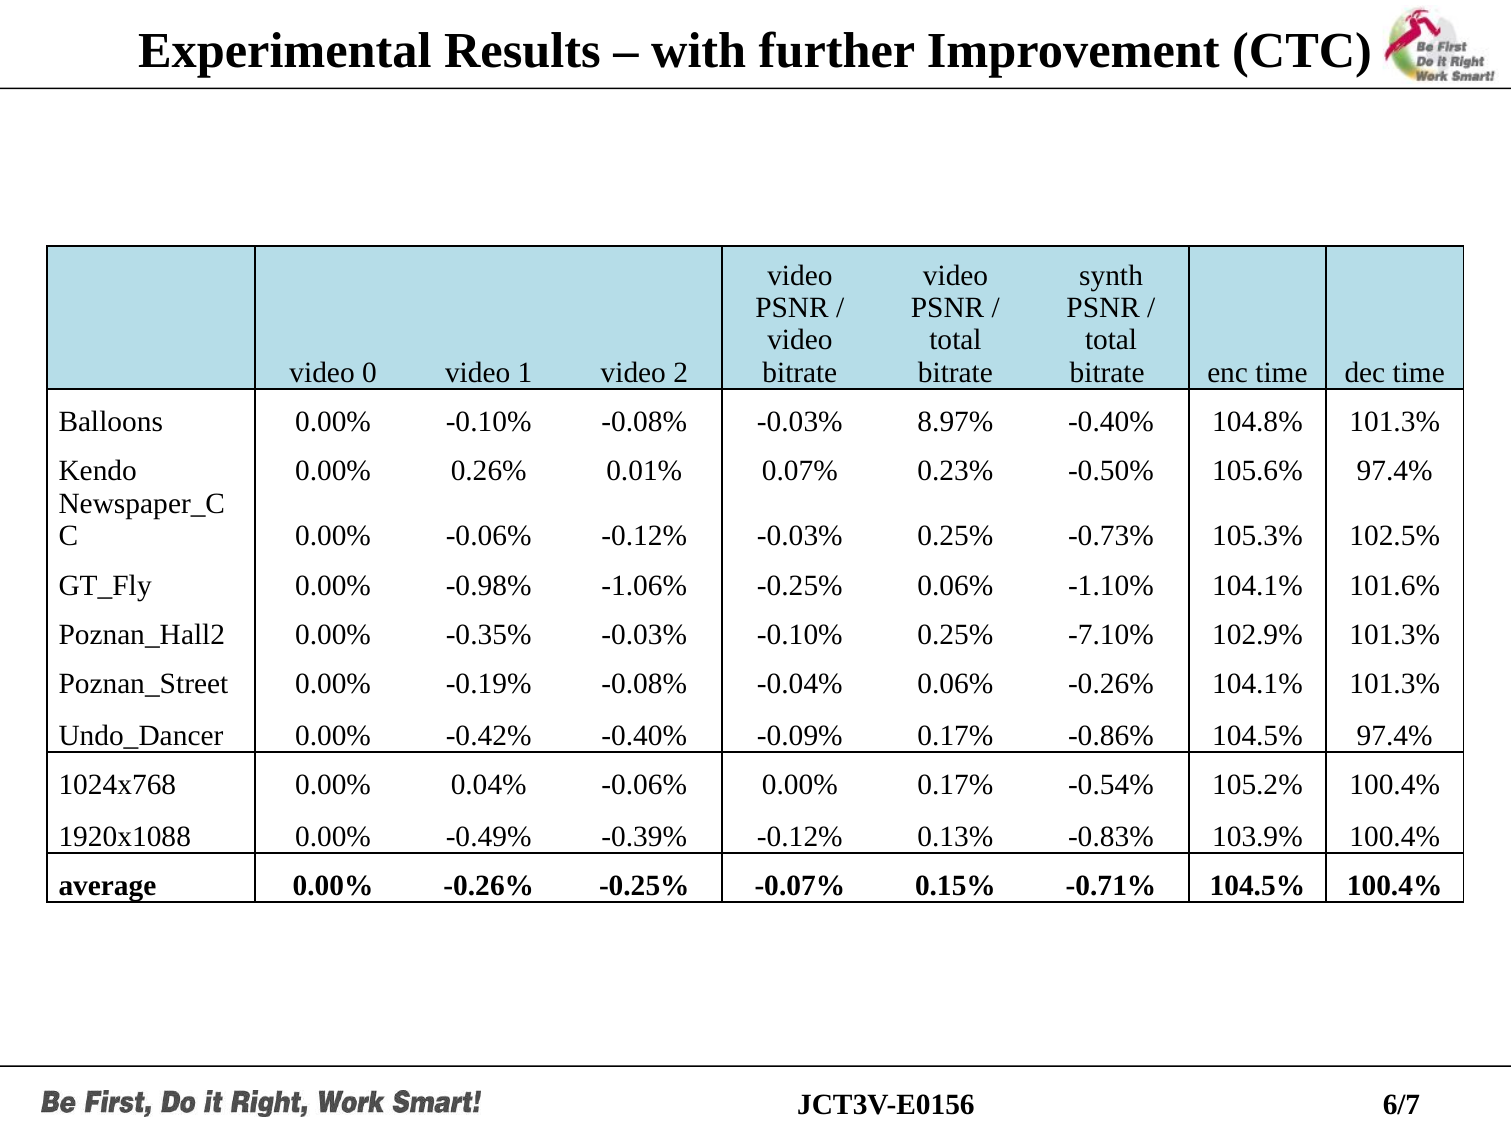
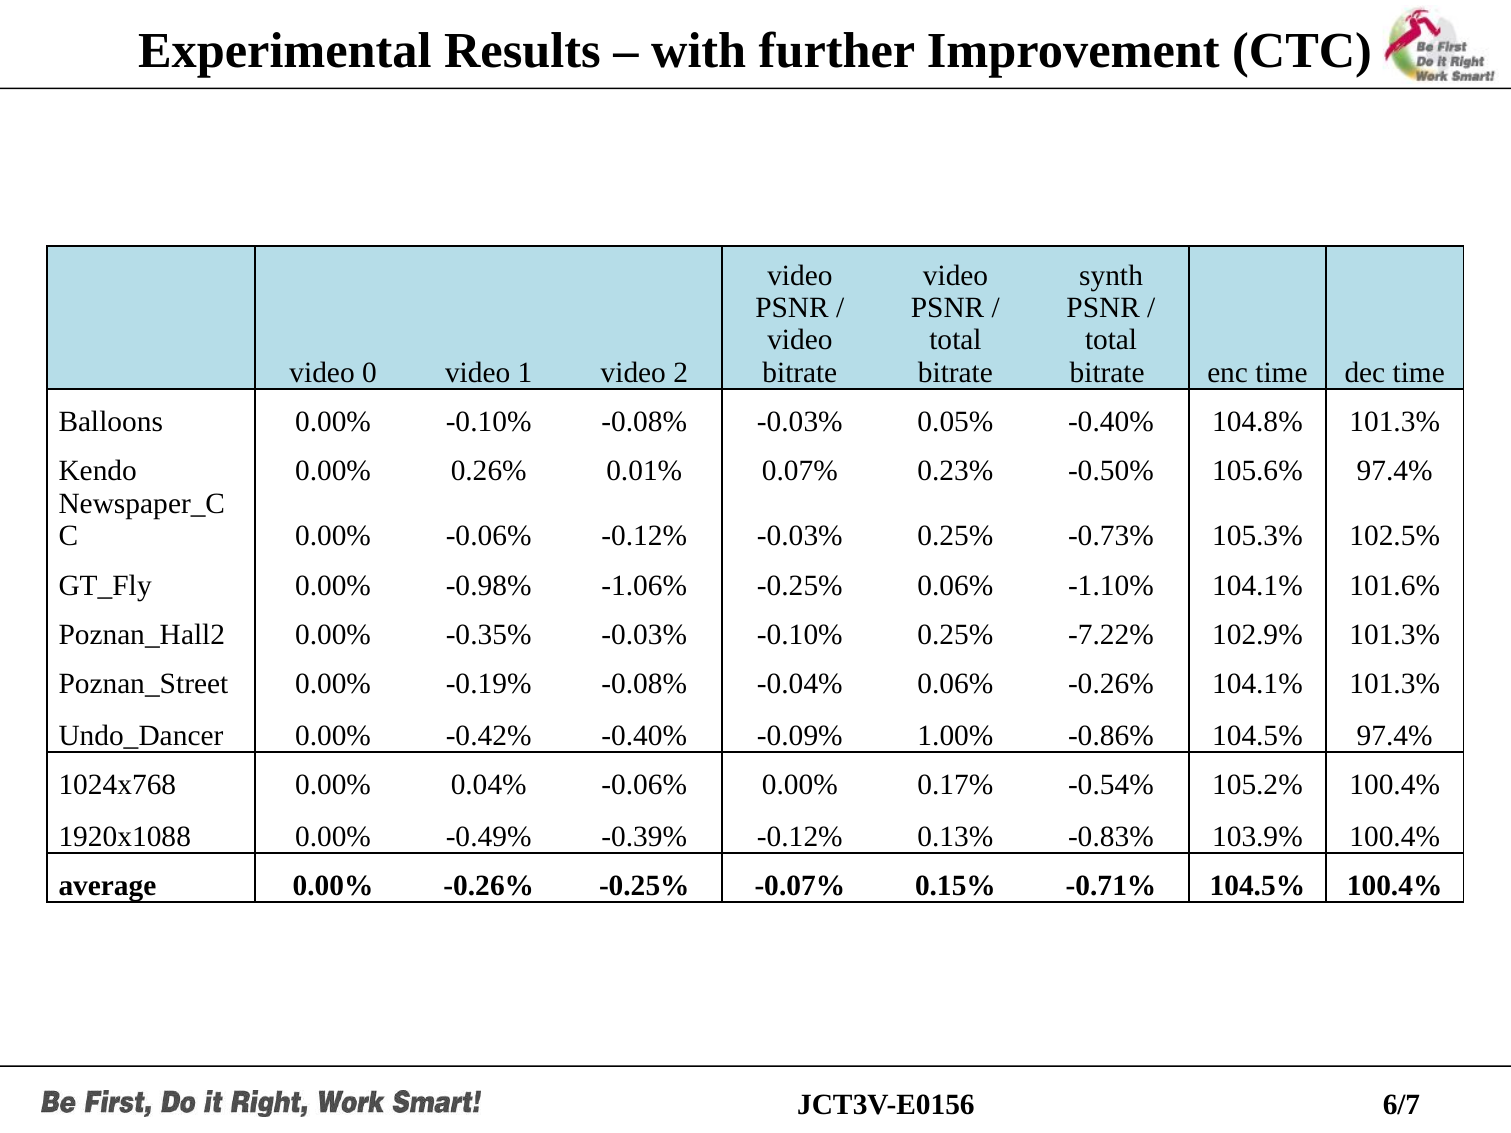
8.97%: 8.97% -> 0.05% (955, 422)
-7.10%: -7.10% -> -7.22% (1111, 635)
-0.09% 0.17%: 0.17% -> 1.00% (955, 736)
